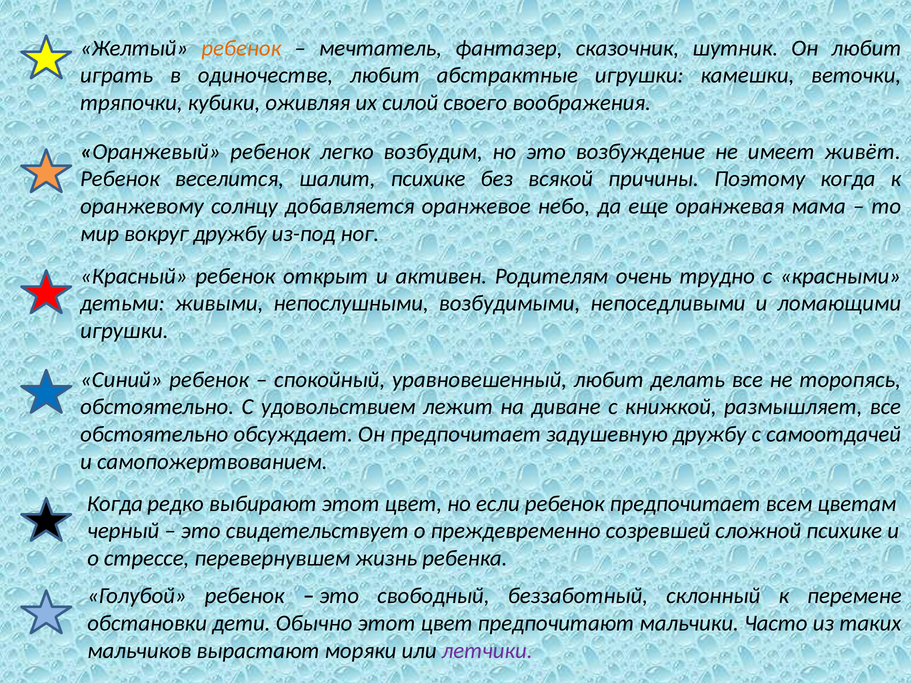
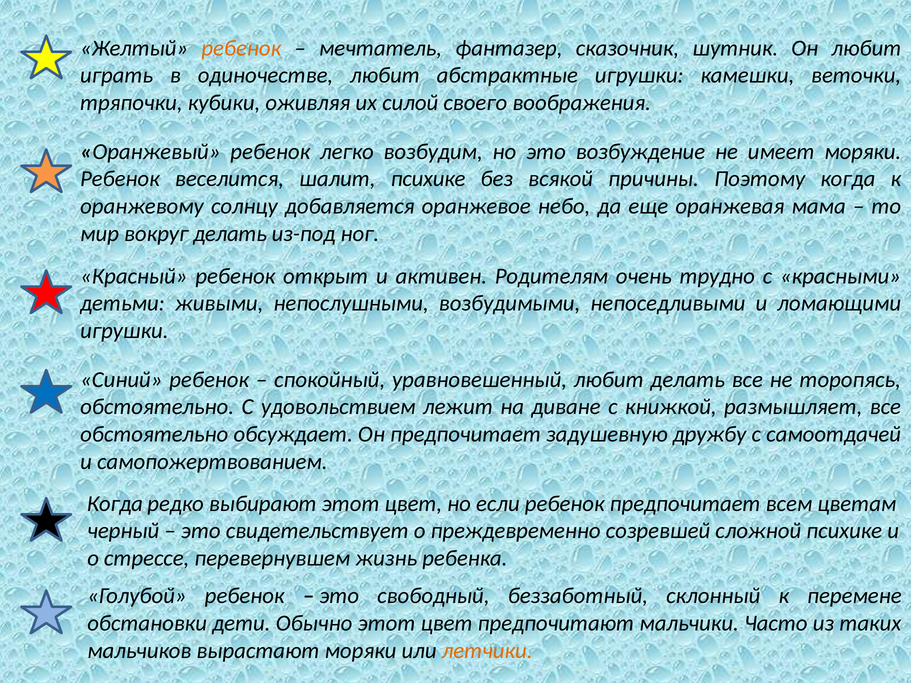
имеет живёт: живёт -> моряки (863, 152)
вокруг дружбу: дружбу -> делать (230, 234)
летчики colour: purple -> orange (487, 651)
